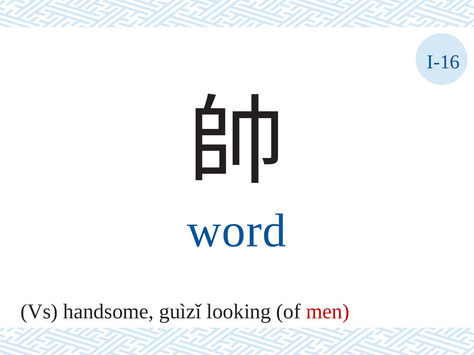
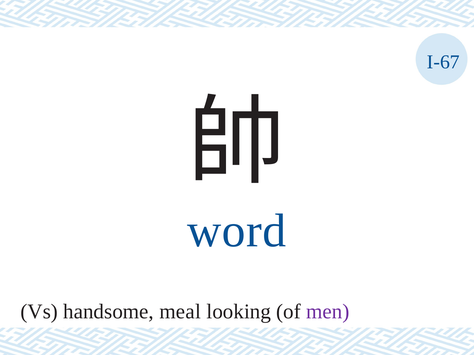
I-16: I-16 -> I-67 (443, 62)
guìzǐ: guìzǐ -> meal (180, 312)
men colour: red -> purple (328, 312)
